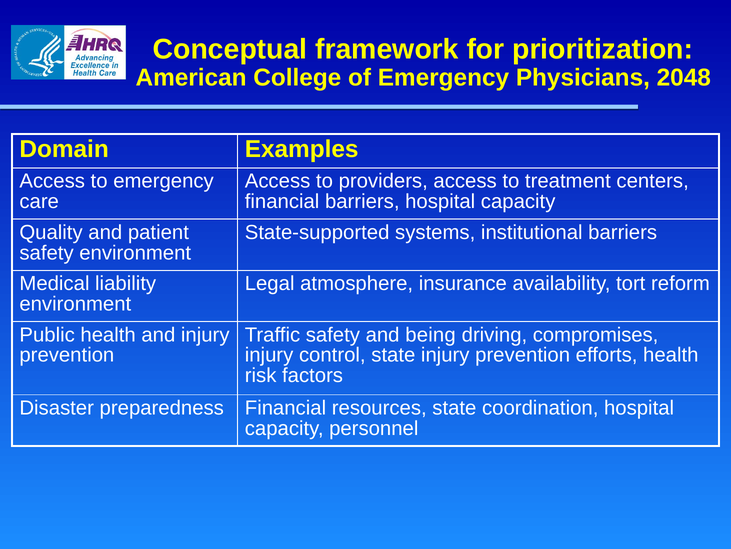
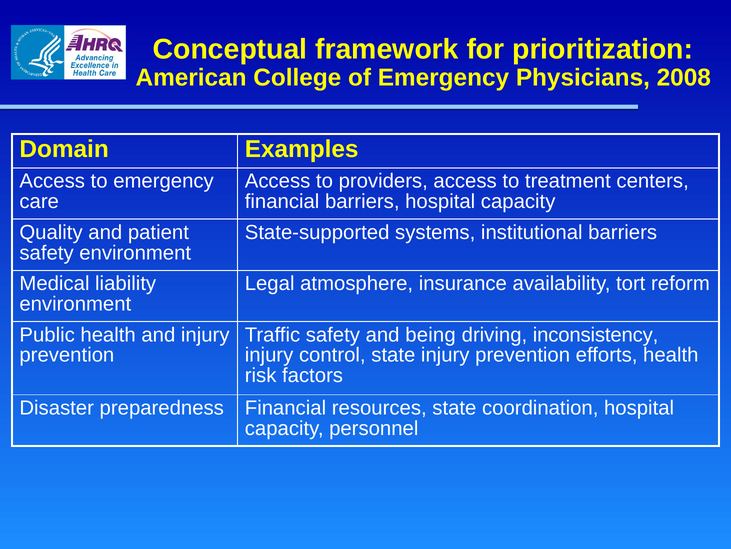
2048: 2048 -> 2008 (684, 78)
compromises: compromises -> inconsistency (596, 334)
